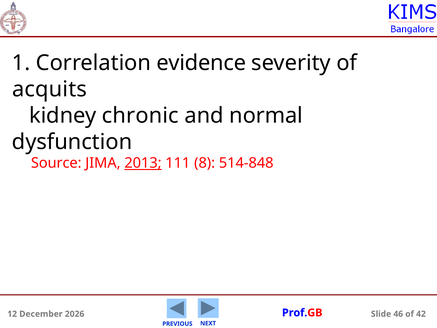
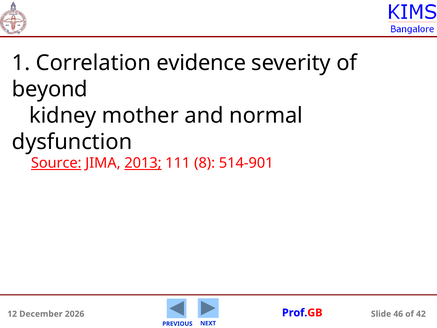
acquits: acquits -> beyond (50, 89)
chronic: chronic -> mother (140, 115)
Source underline: none -> present (56, 163)
514-848: 514-848 -> 514-901 (246, 163)
